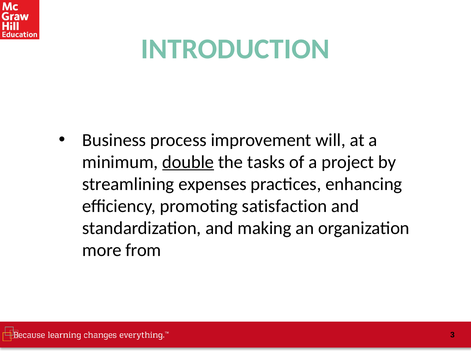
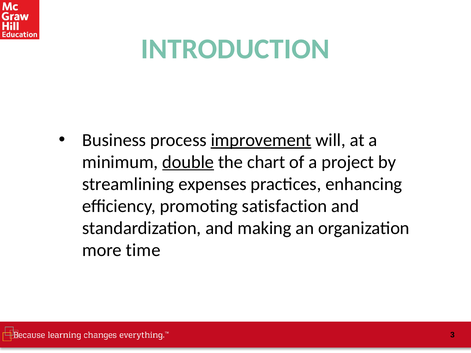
improvement underline: none -> present (261, 140)
tasks: tasks -> chart (266, 162)
from: from -> time (143, 250)
